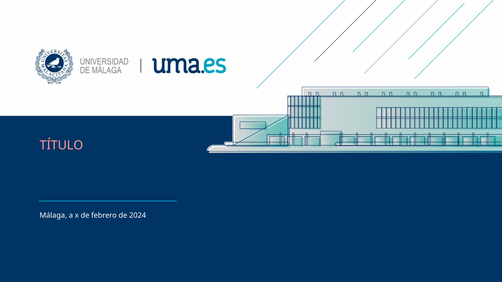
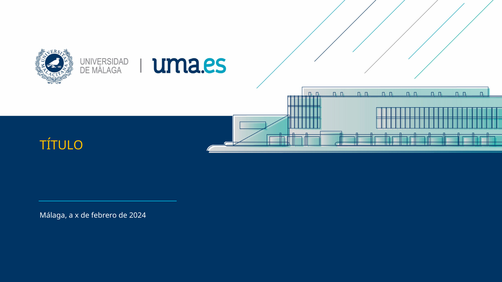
TÍTULO colour: pink -> yellow (61, 146)
